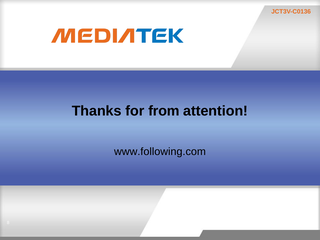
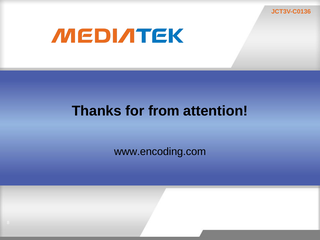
www.following.com: www.following.com -> www.encoding.com (160, 152)
